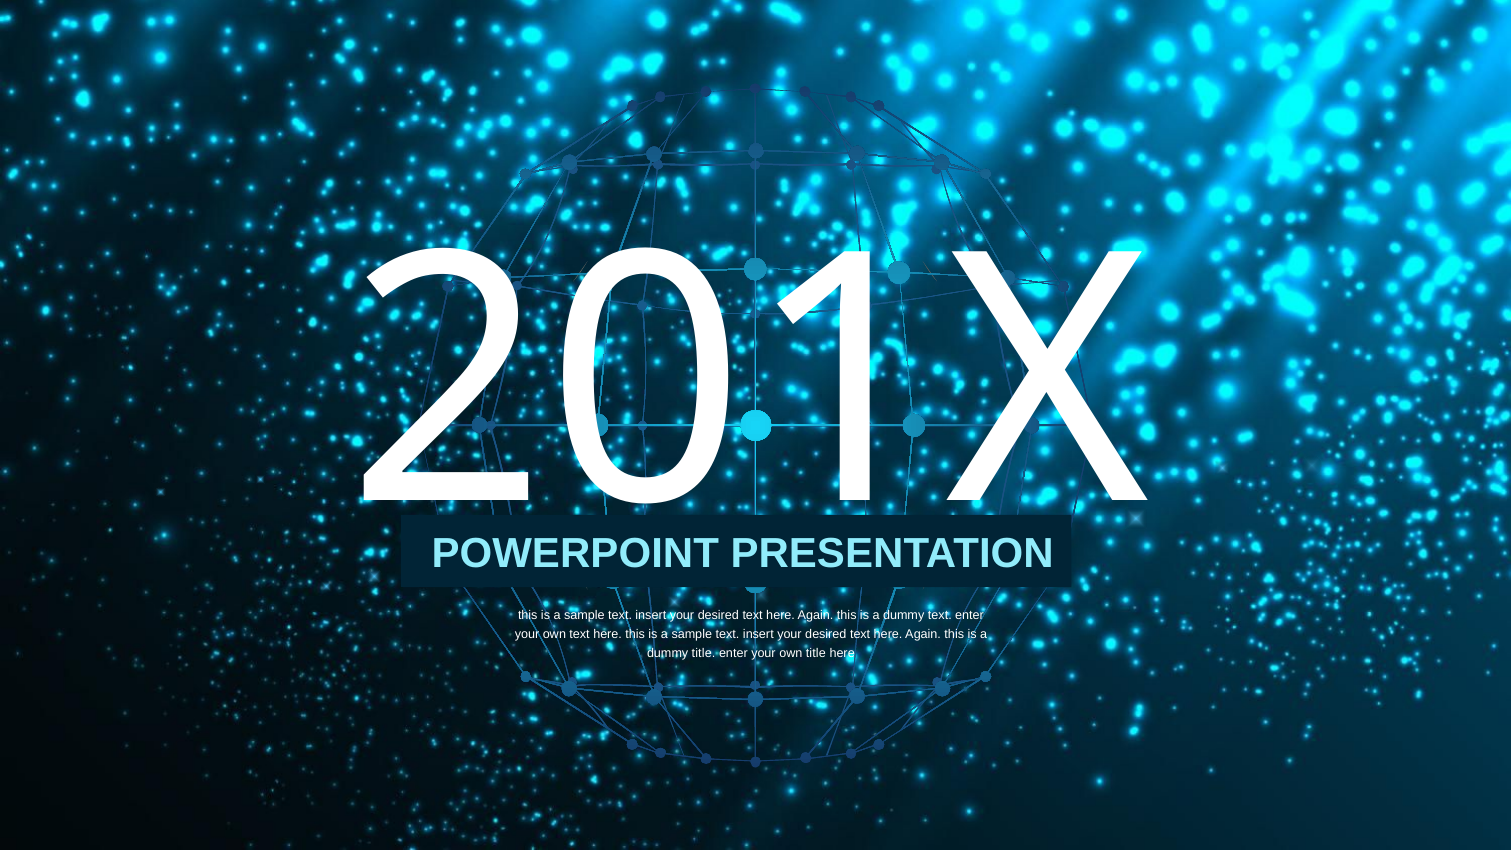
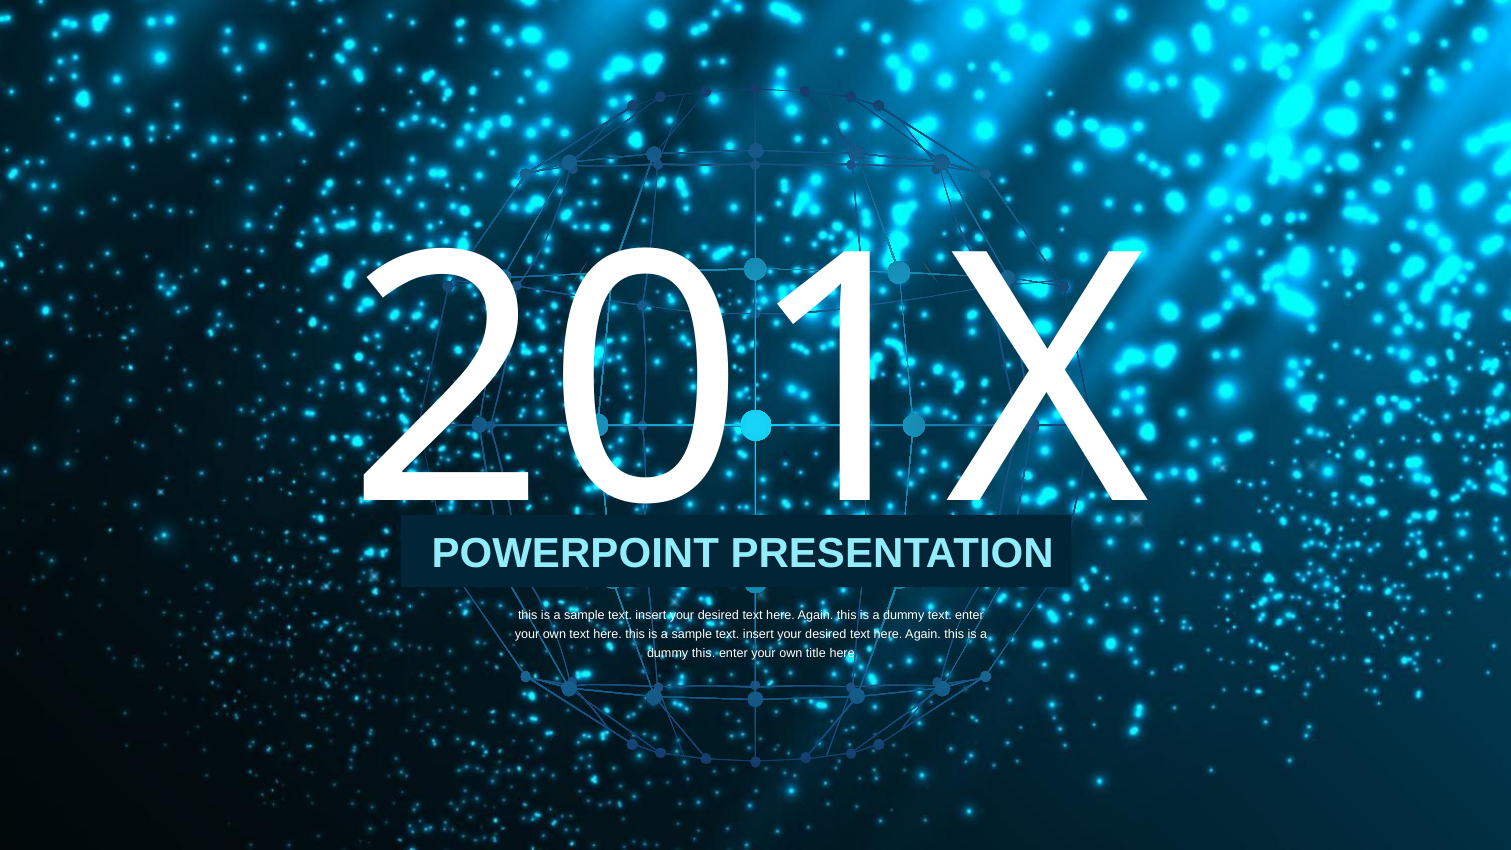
dummy title: title -> this (704, 654)
